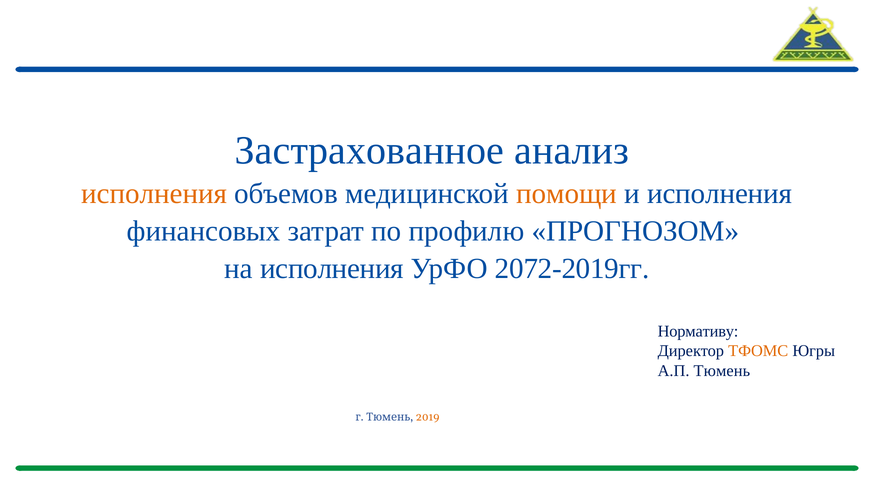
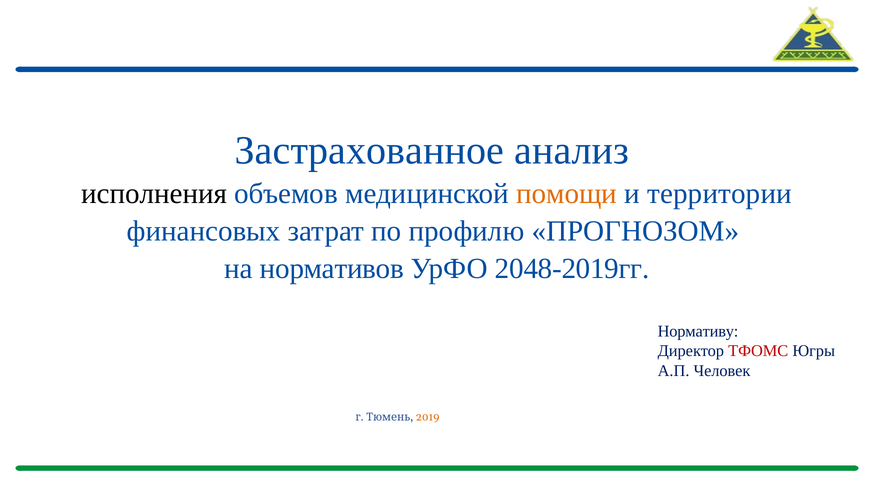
исполнения colour: orange -> black (154, 194)
и исполнения: исполнения -> территории (720, 194)
на исполнения: исполнения -> нормативов (332, 268)
2072-2019гг: 2072-2019гг -> 2048-2019гг (572, 268)
ТФОМС colour: orange -> red (758, 351)
А.П Тюмень: Тюмень -> Человек (722, 370)
